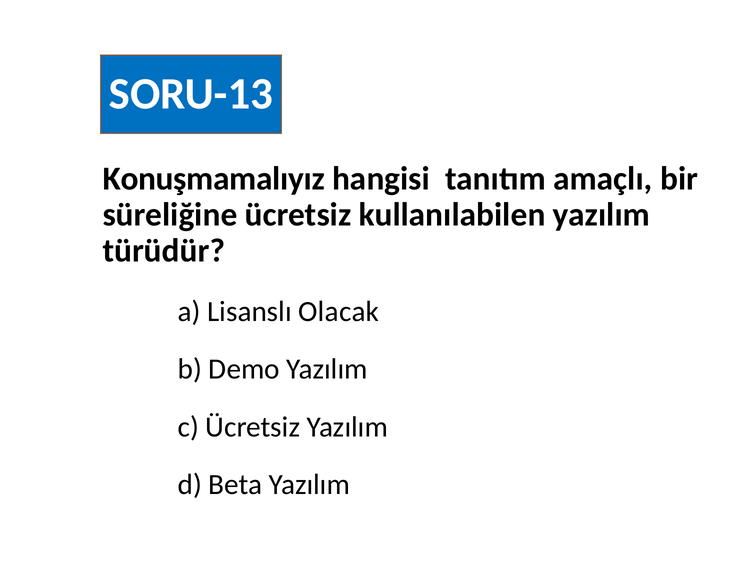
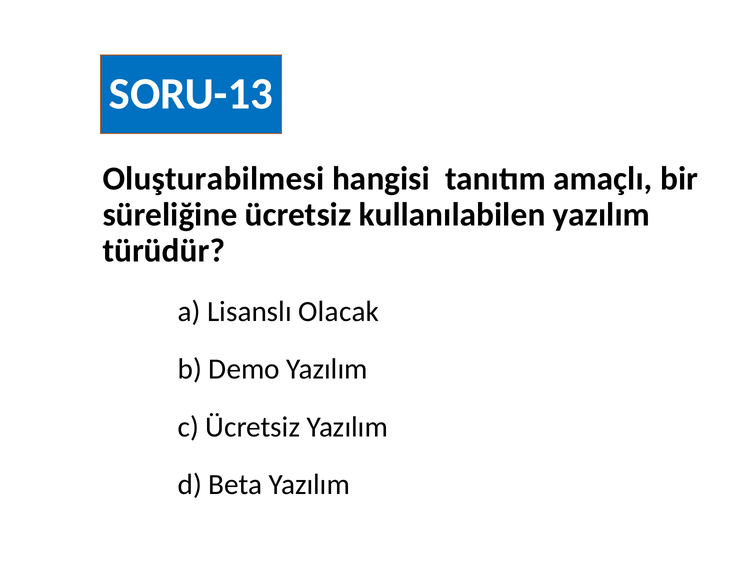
Konuşmamalıyız: Konuşmamalıyız -> Oluşturabilmesi (213, 179)
